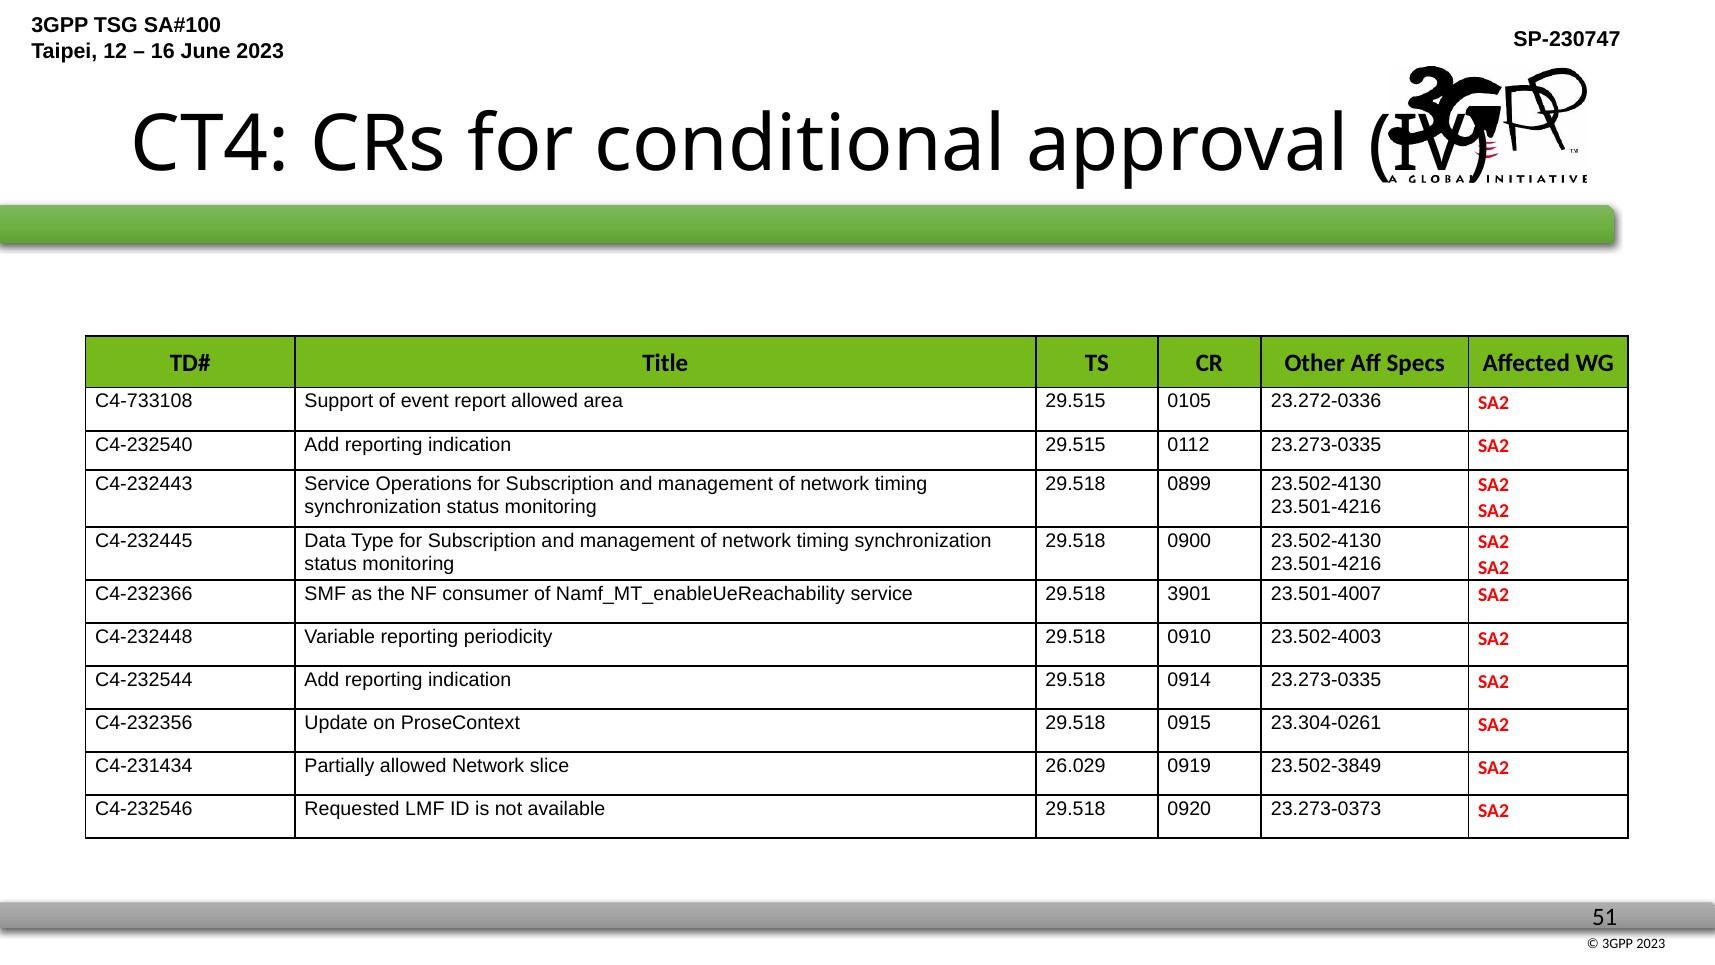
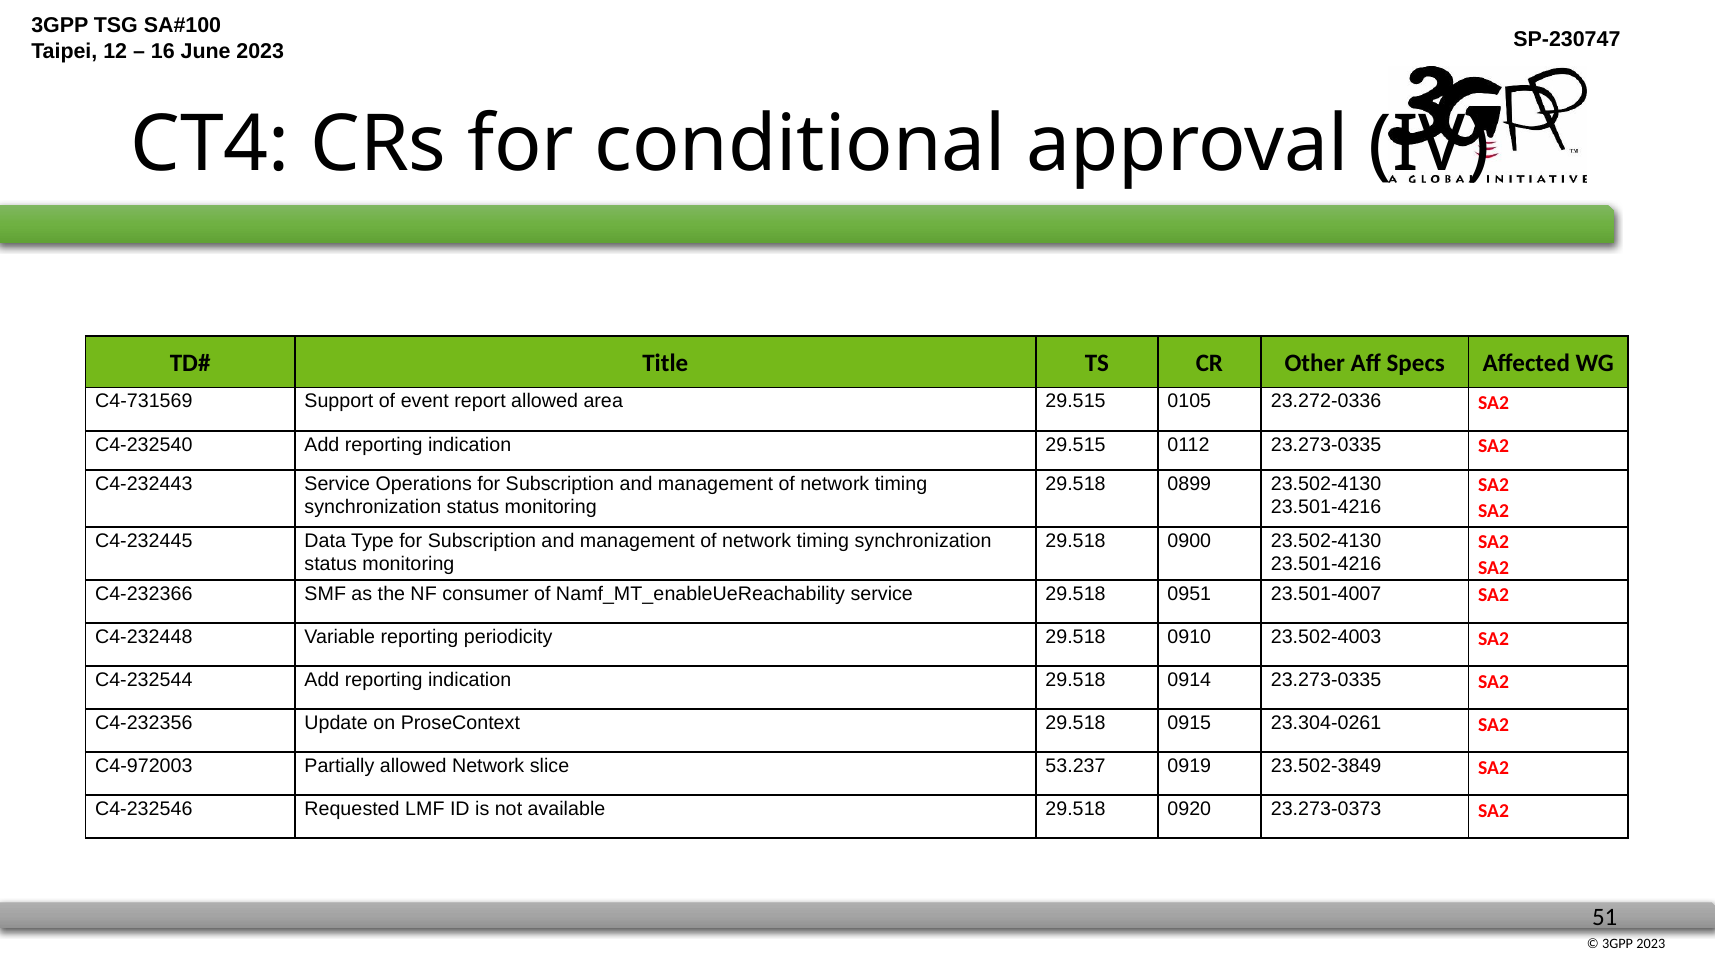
C4-733108: C4-733108 -> C4-731569 (144, 401)
3901: 3901 -> 0951 (1189, 594)
C4-231434: C4-231434 -> C4-972003 (144, 766)
26.029: 26.029 -> 53.237 (1076, 766)
